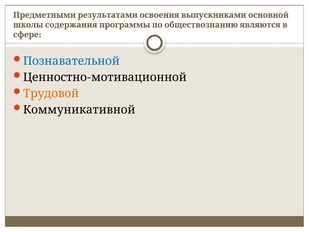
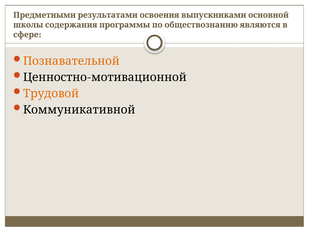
Познавательной colour: blue -> orange (71, 61)
